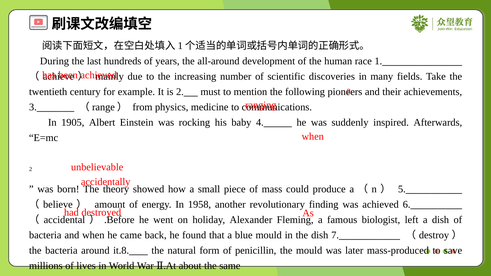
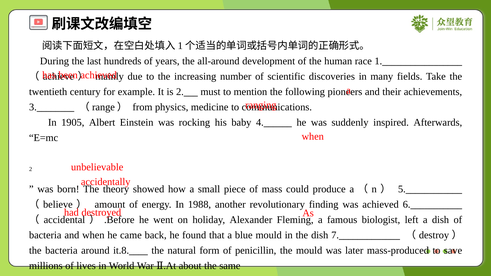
1958: 1958 -> 1988 (200, 205)
